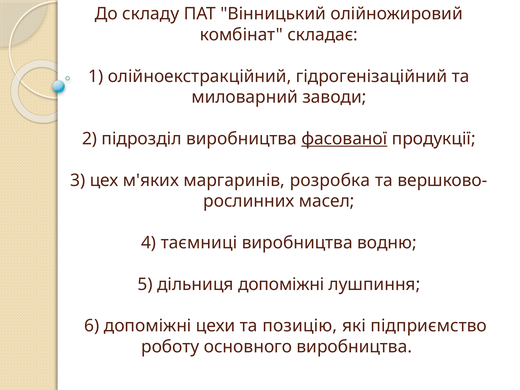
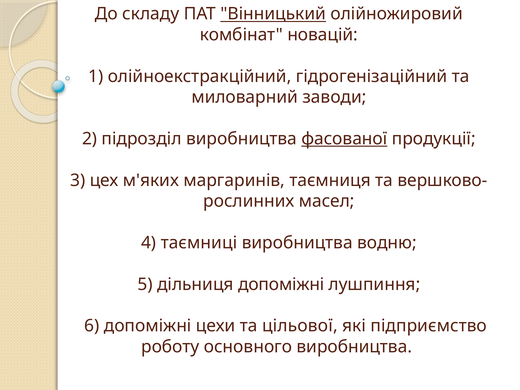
Вiнницький underline: none -> present (273, 14)
складає: складає -> новацій (323, 35)
розробка: розробка -> таємниця (330, 180)
позицію: позицію -> цільової (300, 326)
